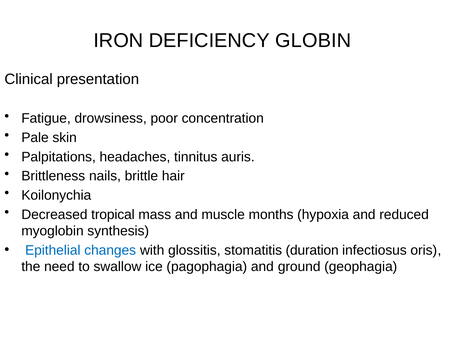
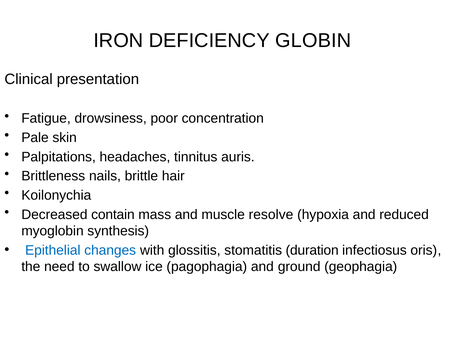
tropical: tropical -> contain (113, 214)
months: months -> resolve (271, 214)
